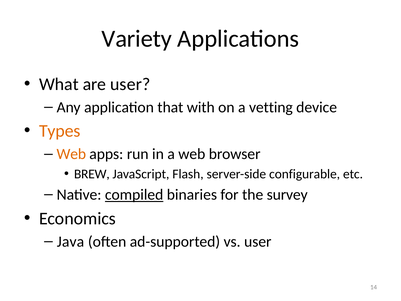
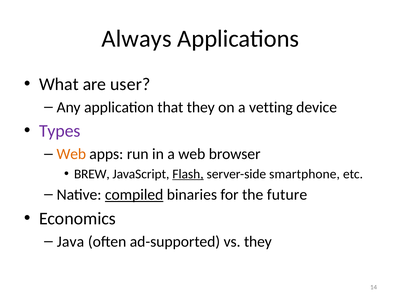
Variety: Variety -> Always (137, 39)
that with: with -> they (201, 107)
Types colour: orange -> purple (60, 131)
Flash underline: none -> present (188, 174)
configurable: configurable -> smartphone (305, 174)
survey: survey -> future (287, 195)
vs user: user -> they (258, 241)
